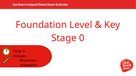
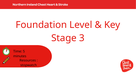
0: 0 -> 3 (82, 38)
